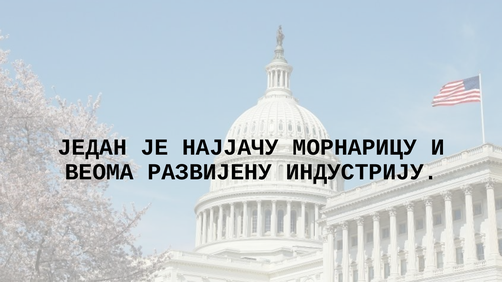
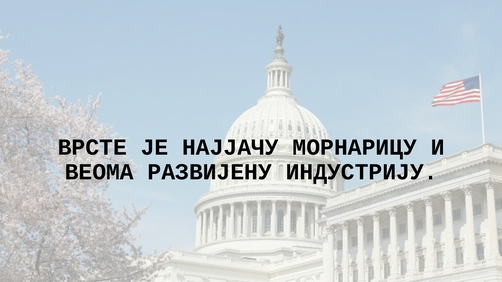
ЈЕДАН: ЈЕДАН -> ВРСТЕ (92, 147)
